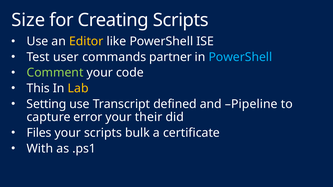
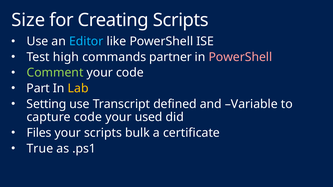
Editor colour: yellow -> light blue (86, 41)
user: user -> high (66, 57)
PowerShell colour: light blue -> pink (240, 57)
This: This -> Part (38, 88)
Pipeline: Pipeline -> Variable (251, 104)
capture error: error -> code (88, 117)
their: their -> used (149, 117)
With: With -> True (40, 149)
